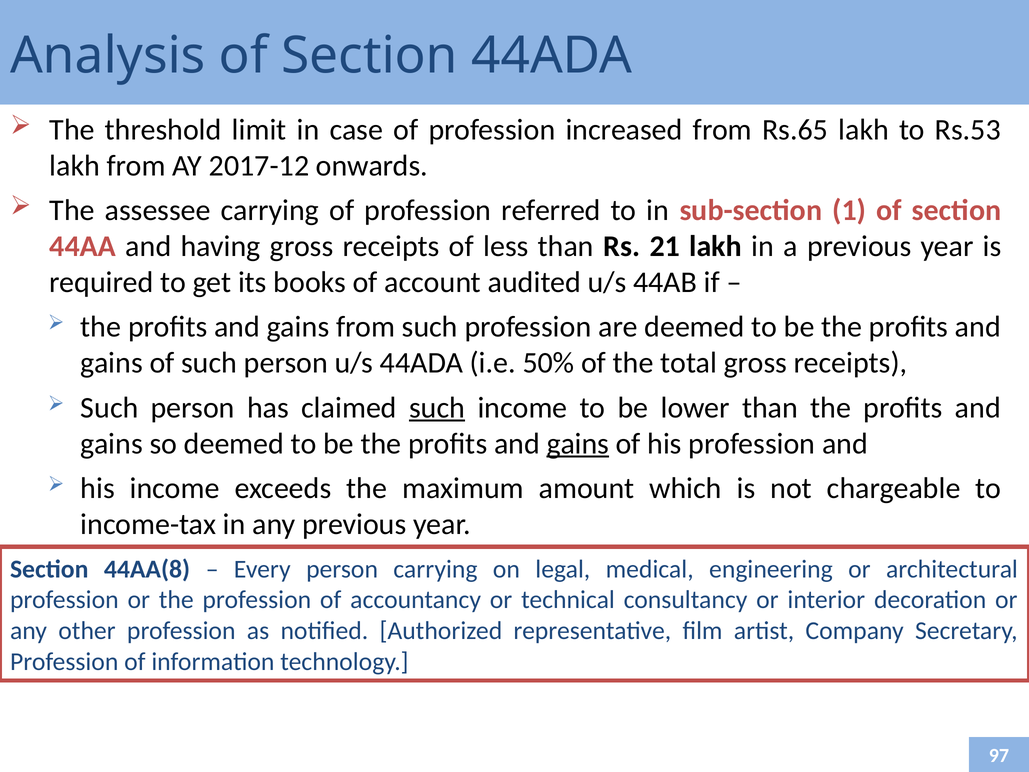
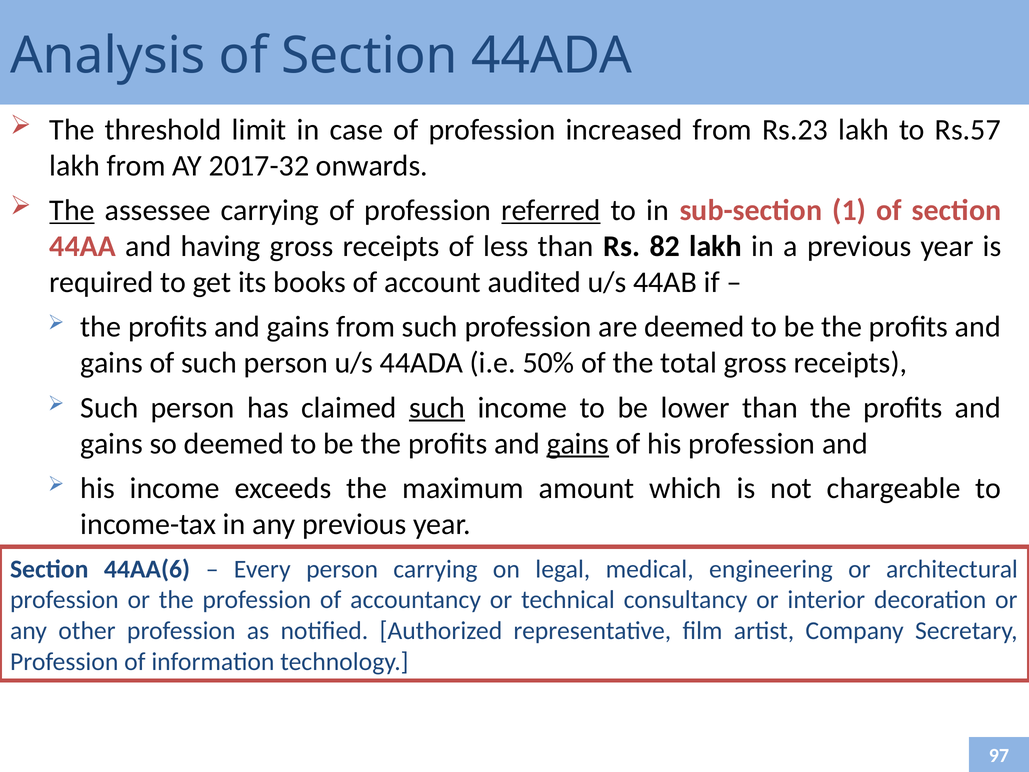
Rs.65: Rs.65 -> Rs.23 (795, 130)
Rs.53: Rs.53 -> Rs.57 (968, 130)
2017-12: 2017-12 -> 2017-32 (259, 166)
The underline: none -> present (72, 210)
referred underline: none -> present (551, 210)
21: 21 -> 82 (665, 246)
44AA(8: 44AA(8 -> 44AA(6 (147, 569)
